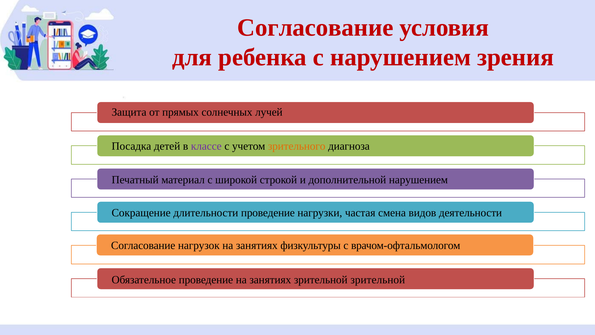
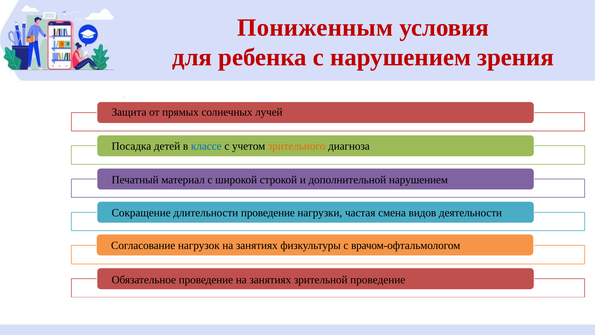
Согласование: Согласование -> Пониженным (315, 28)
классе colour: purple -> blue (206, 146)
зрительной зрительной: зрительной -> проведение (378, 280)
